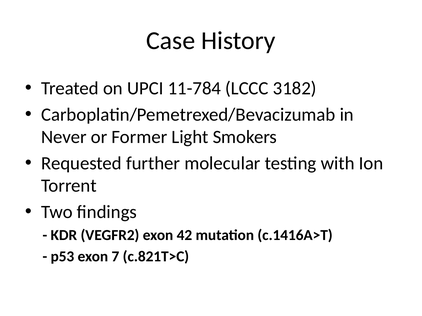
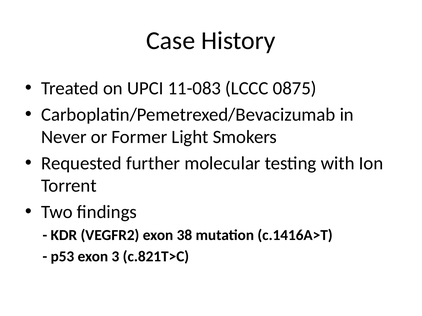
11-784: 11-784 -> 11-083 (194, 89)
3182: 3182 -> 0875 (295, 89)
42: 42 -> 38 (184, 236)
7: 7 -> 3 (115, 257)
